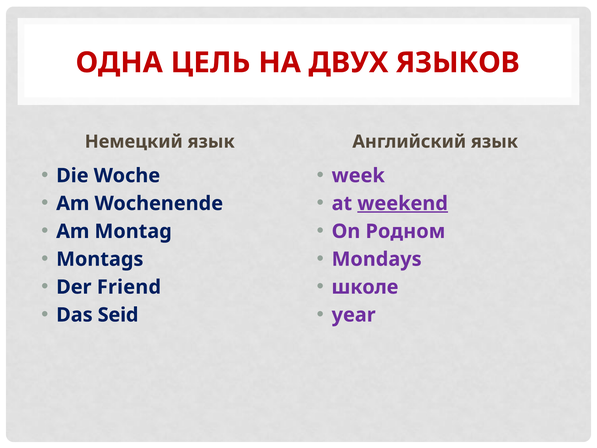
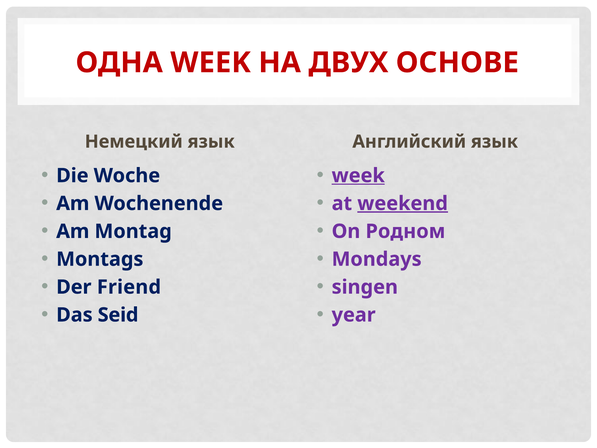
ОДНА ЦЕЛЬ: ЦЕЛЬ -> WEEK (211, 63)
ЯЗЫКОВ: ЯЗЫКОВ -> ОСНОВЕ (457, 63)
week underline: none -> present (358, 176)
школе: школе -> singen (365, 287)
